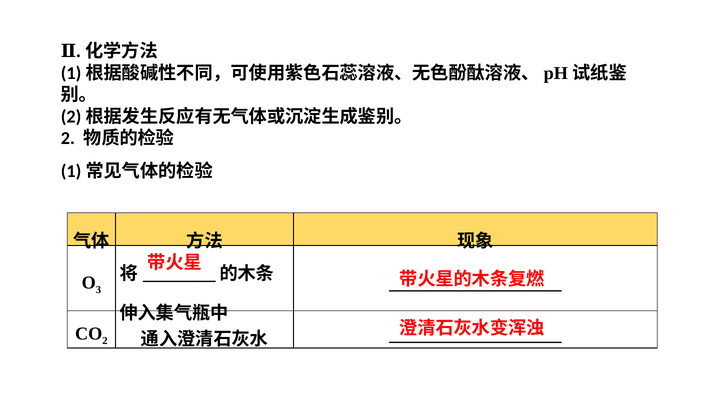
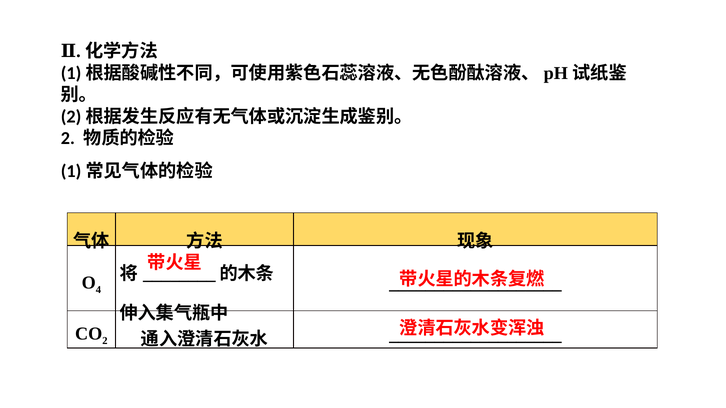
3: 3 -> 4 (98, 290)
